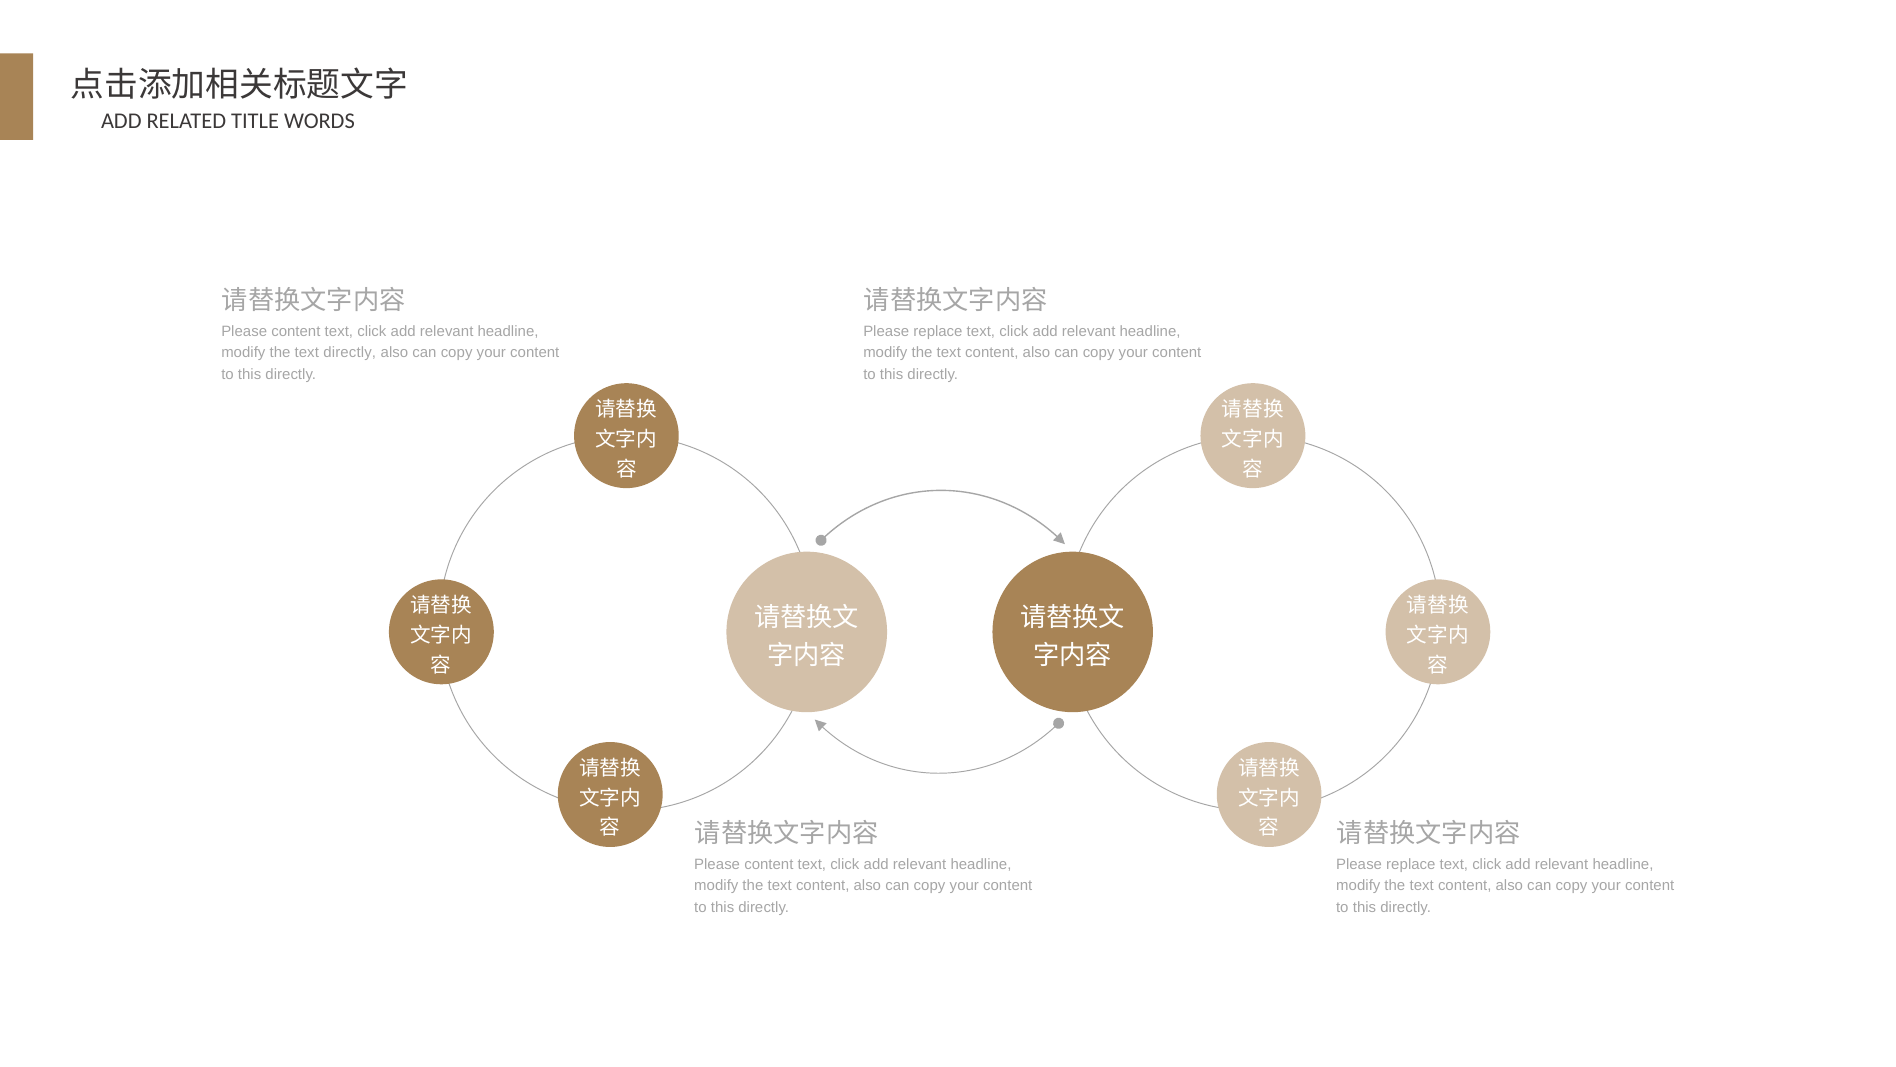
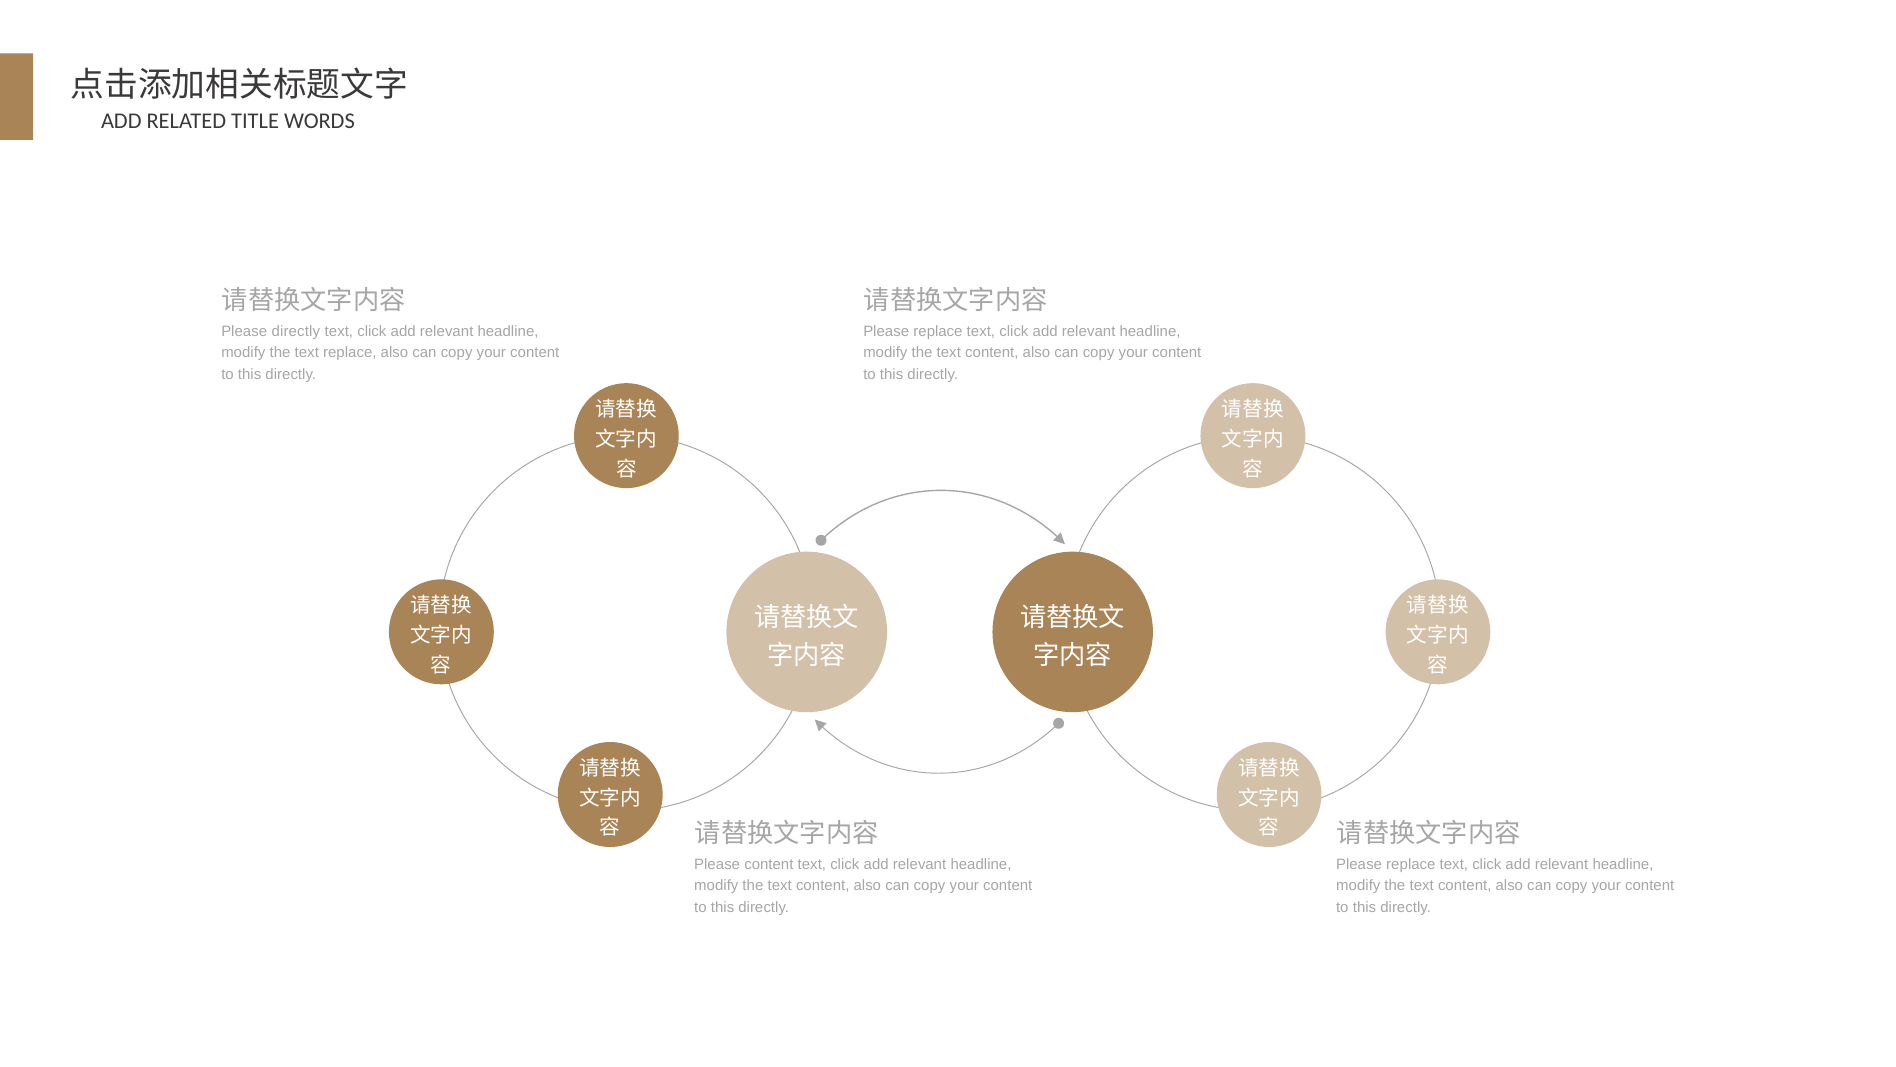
content: content -> directly (296, 331)
text directly: directly -> replace (350, 353)
